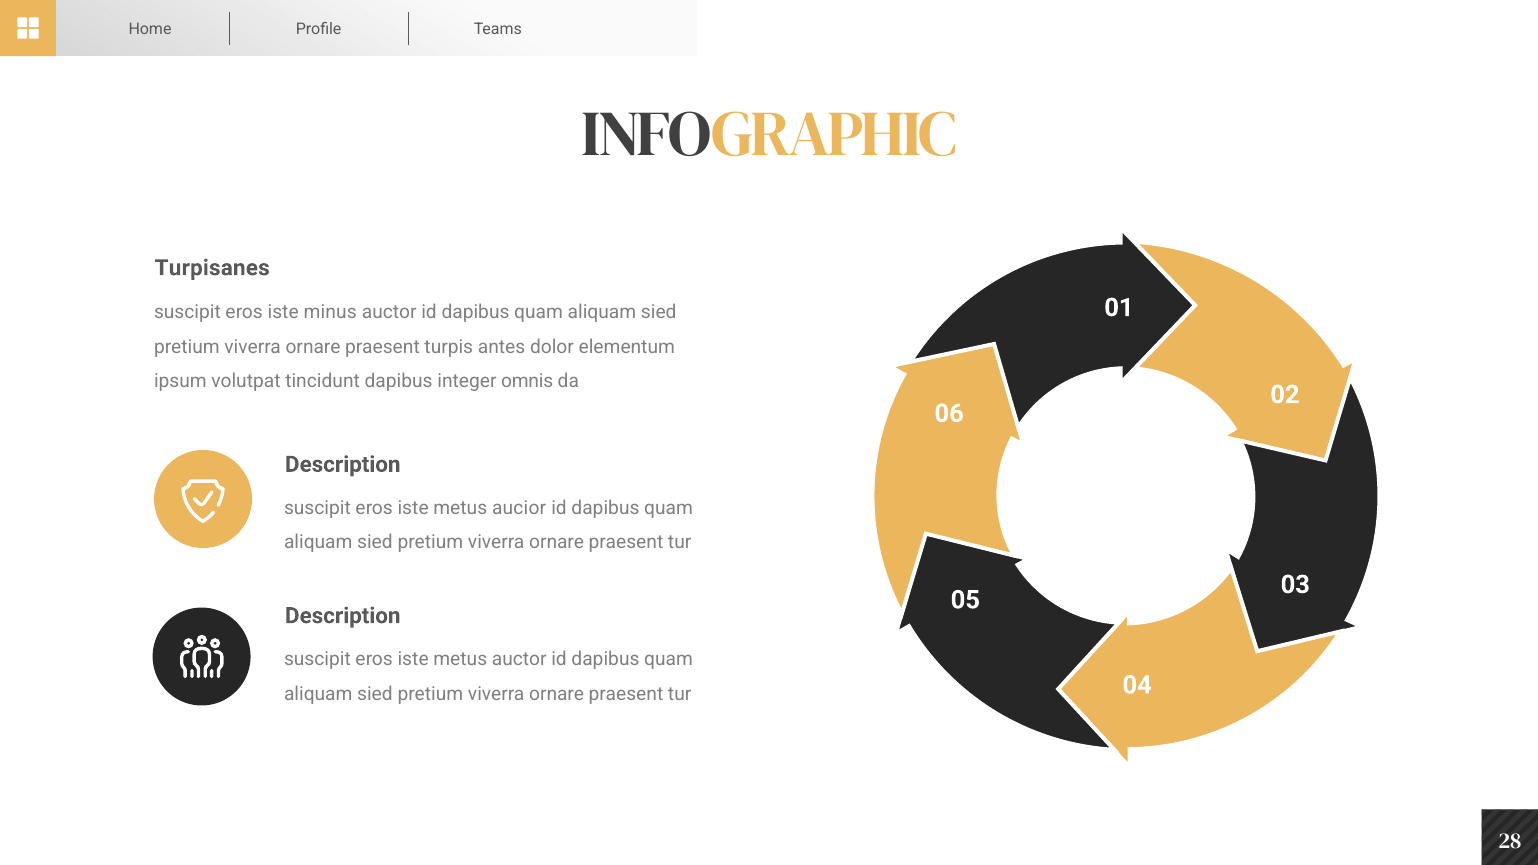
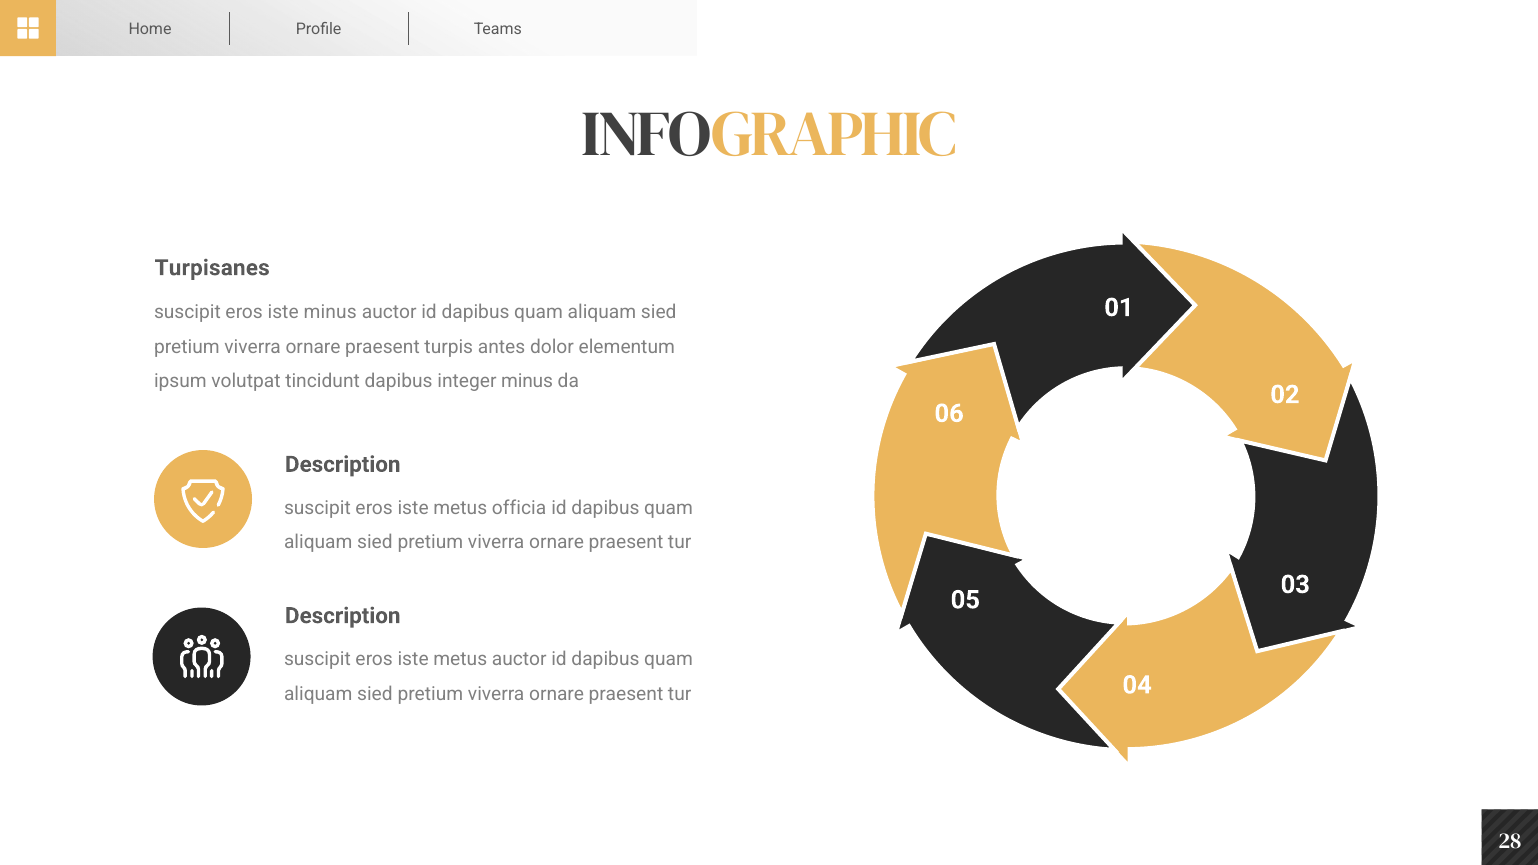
integer omnis: omnis -> minus (527, 381)
aucior: aucior -> officia (519, 508)
